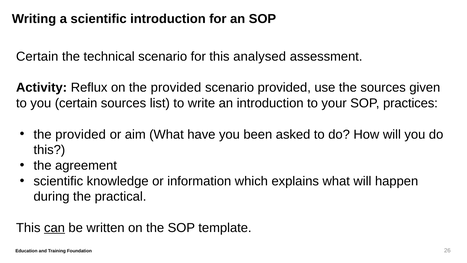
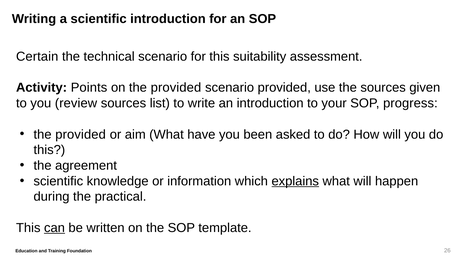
analysed: analysed -> suitability (260, 56)
Reflux: Reflux -> Points (89, 88)
you certain: certain -> review (76, 103)
practices: practices -> progress (410, 103)
explains underline: none -> present (295, 181)
